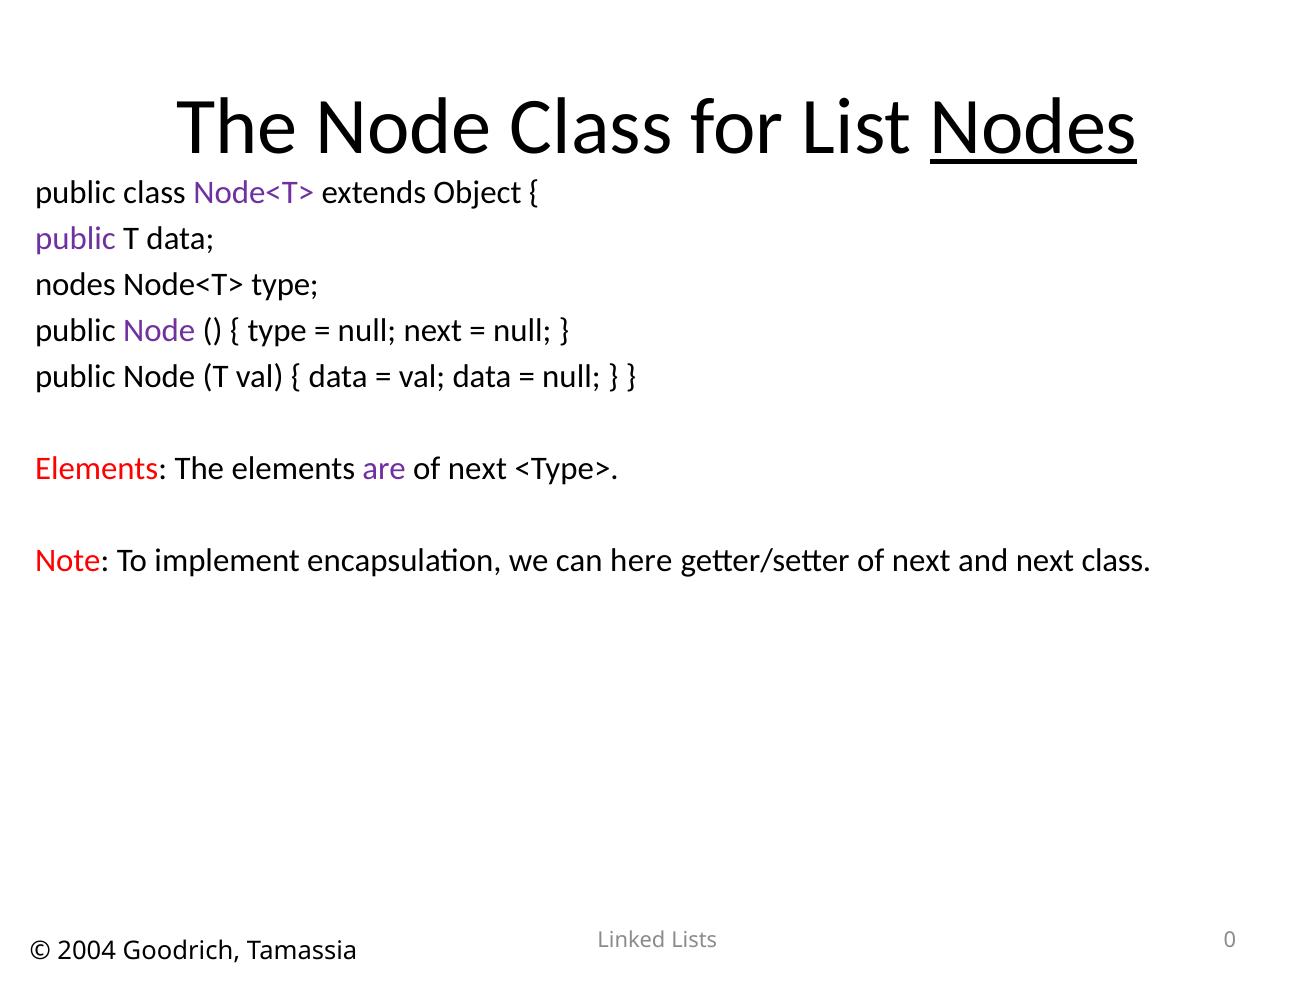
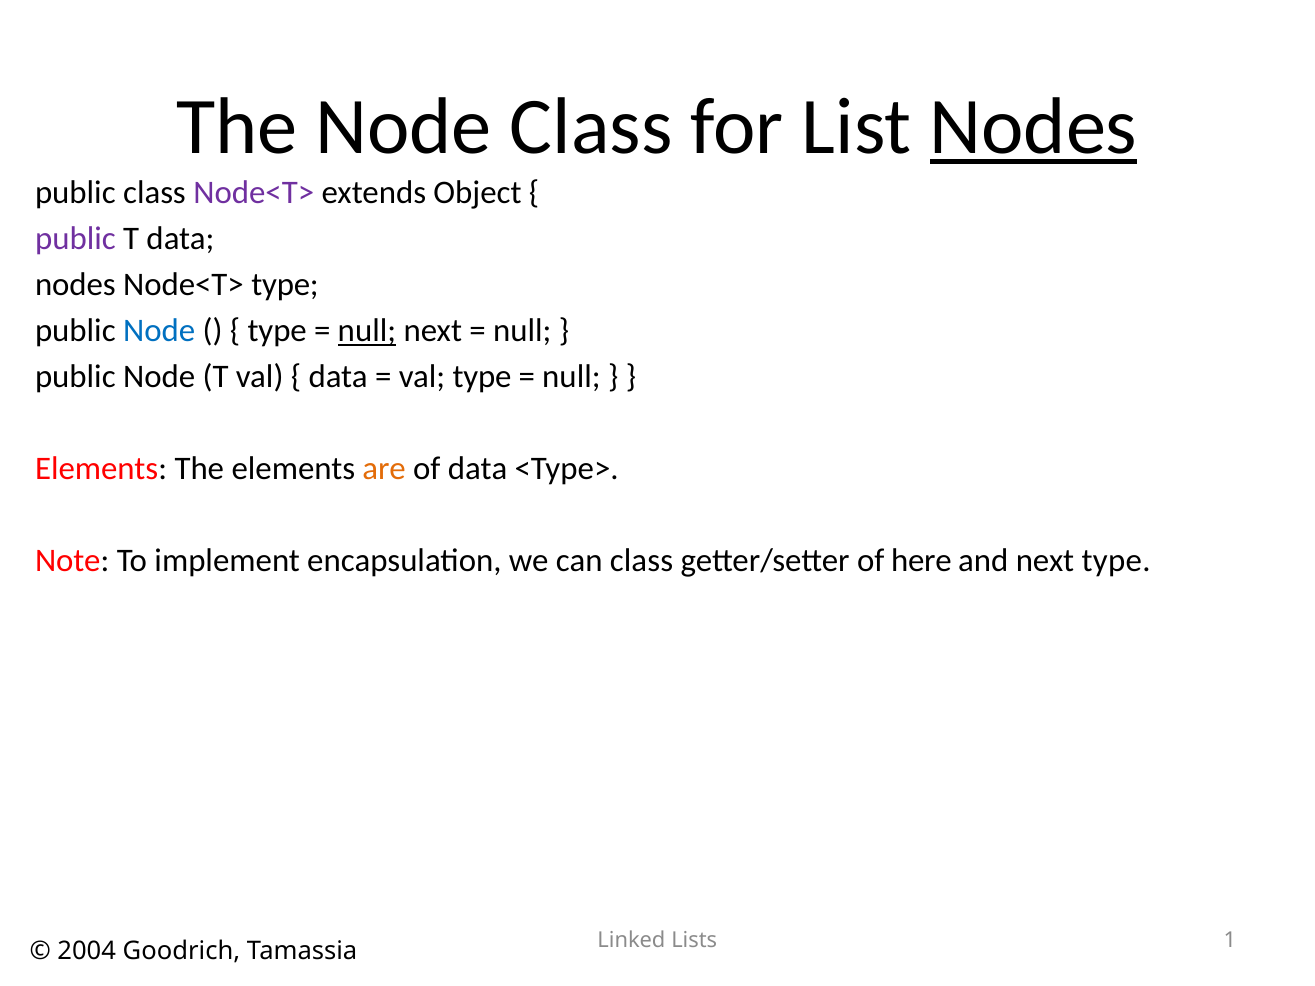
Node colour: purple -> blue (159, 331)
null underline: none -> present (367, 331)
val data: data -> type (482, 377)
are colour: purple -> orange (384, 469)
next: next -> data (478, 469)
can here: here -> class (641, 561)
getter/setter of next: next -> here (921, 561)
next class: class -> type (1116, 561)
0: 0 -> 1 (1230, 940)
